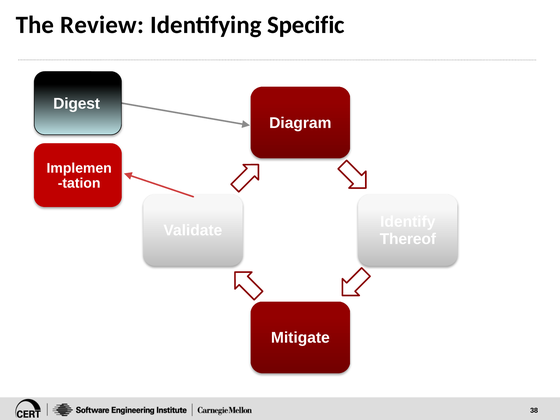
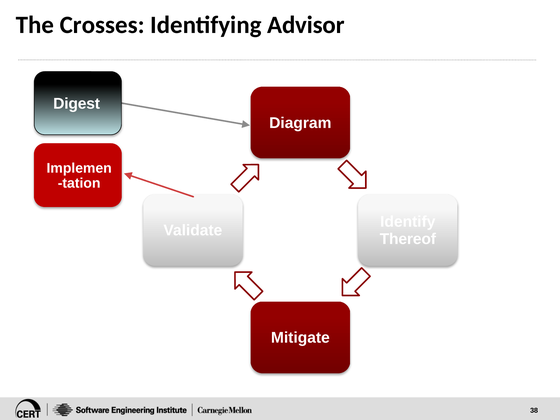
Review: Review -> Crosses (102, 25)
Specific: Specific -> Advisor (306, 25)
